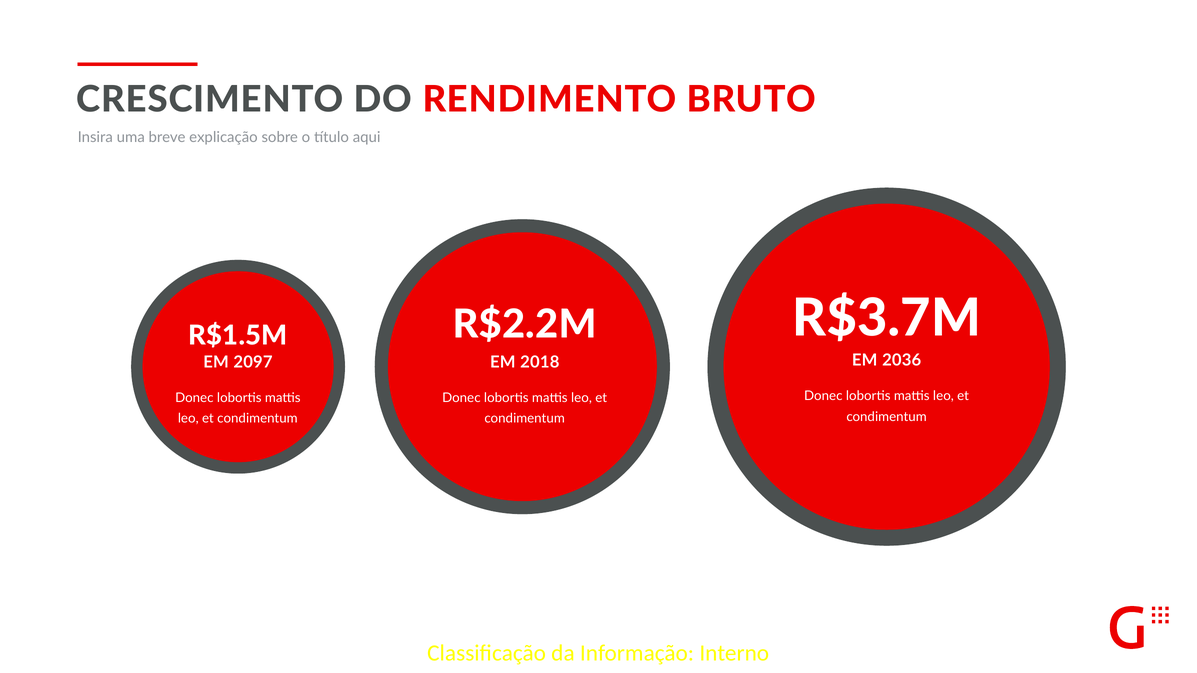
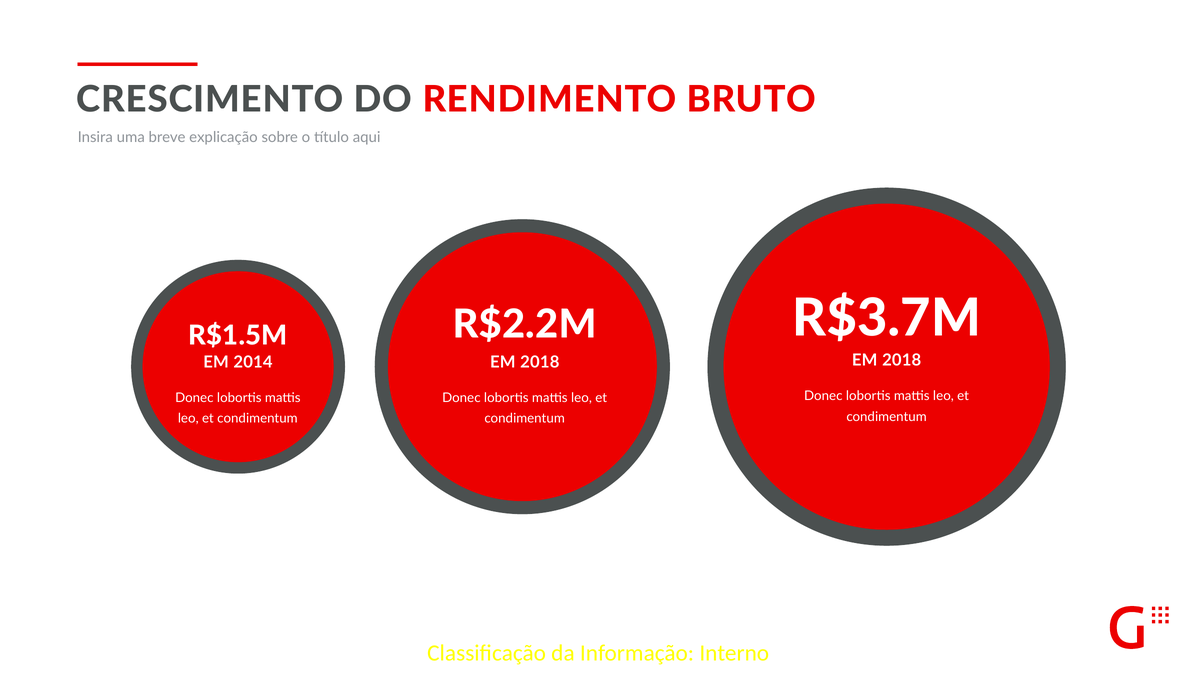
2036: 2036 -> 2018 (902, 361)
2097: 2097 -> 2014 (253, 362)
